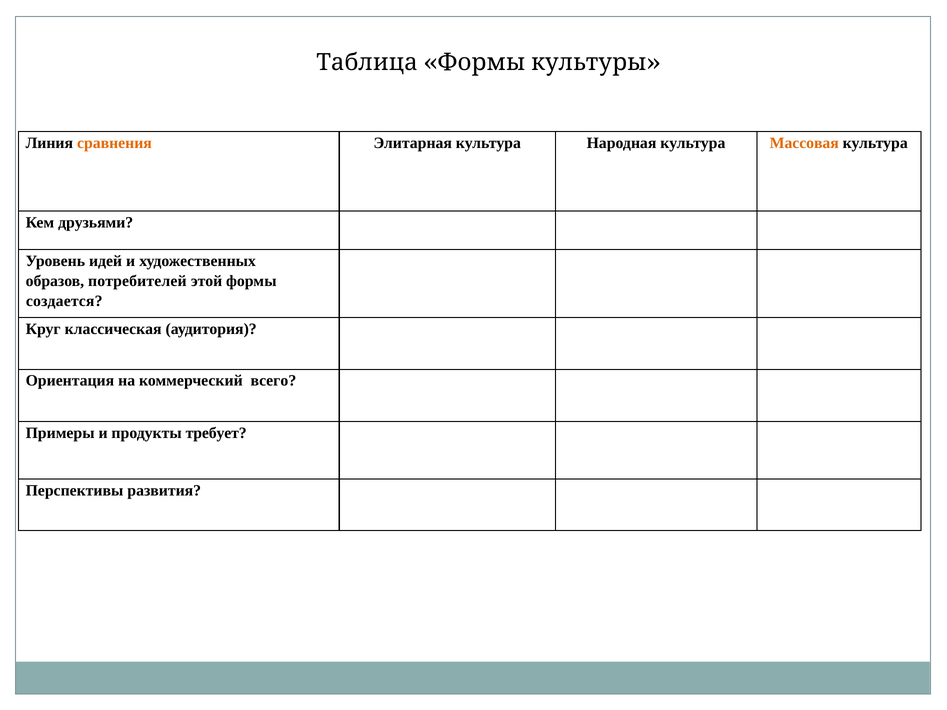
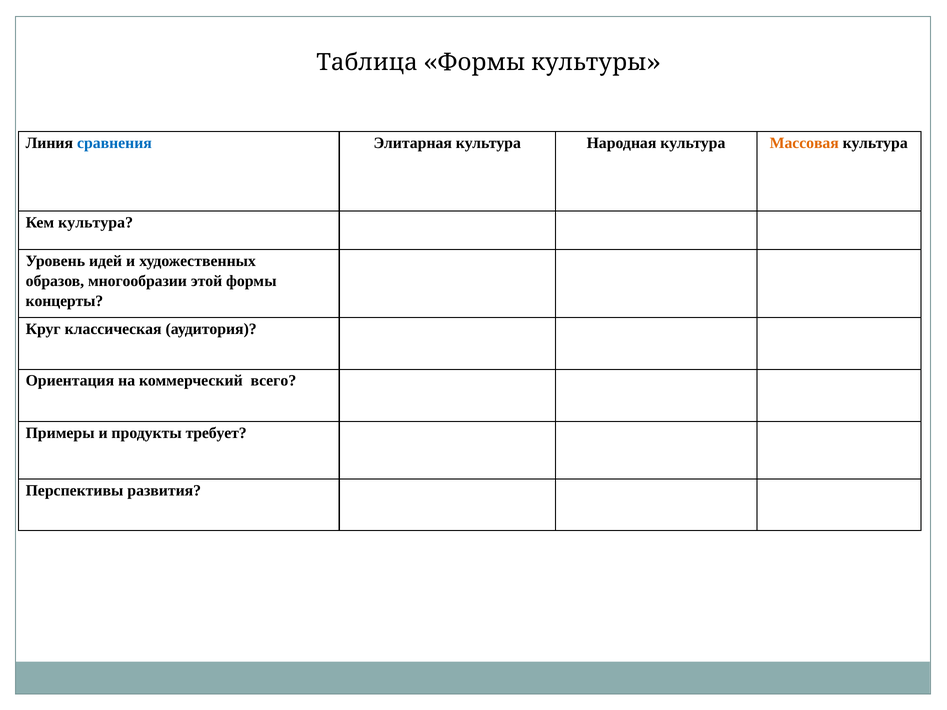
сравнения colour: orange -> blue (114, 143)
Кем друзьями: друзьями -> культура (96, 223)
потребителей: потребителей -> многообразии (137, 281)
создается: создается -> концерты (64, 301)
